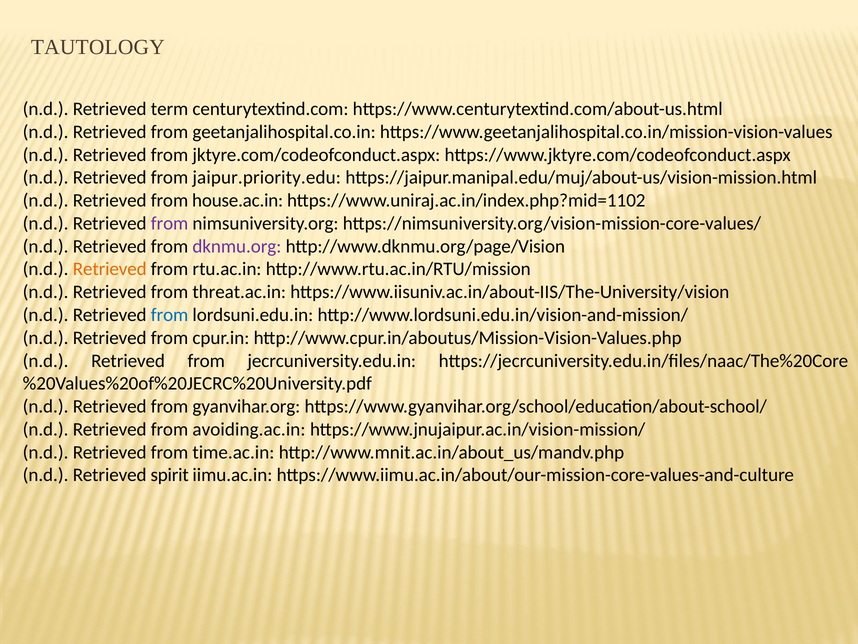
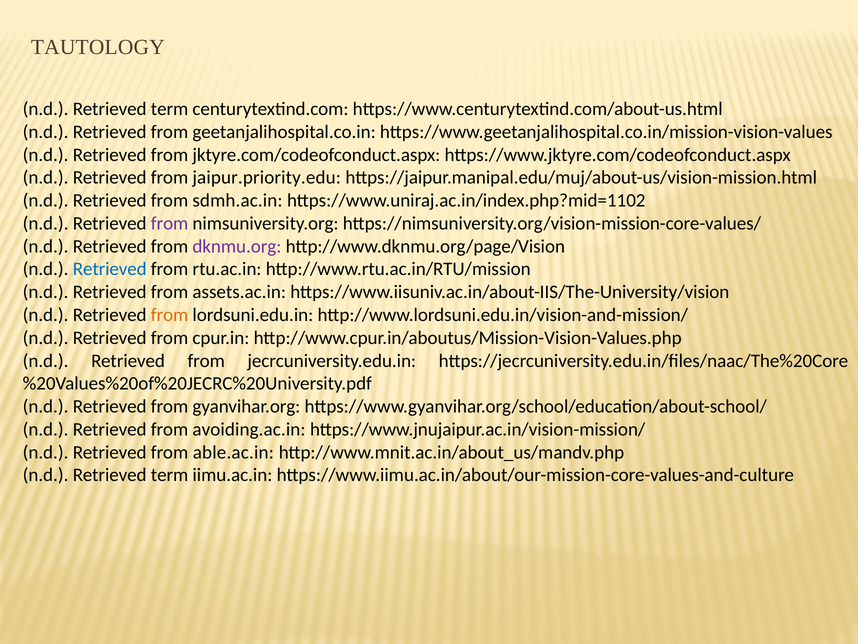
house.ac.in: house.ac.in -> sdmh.ac.in (237, 200)
Retrieved colour: orange -> blue (110, 269)
threat.ac.in: threat.ac.in -> assets.ac.in (239, 292)
from colour: blue -> orange (170, 315)
time.ac.in: time.ac.in -> able.ac.in (233, 452)
spirit: spirit -> term (170, 475)
